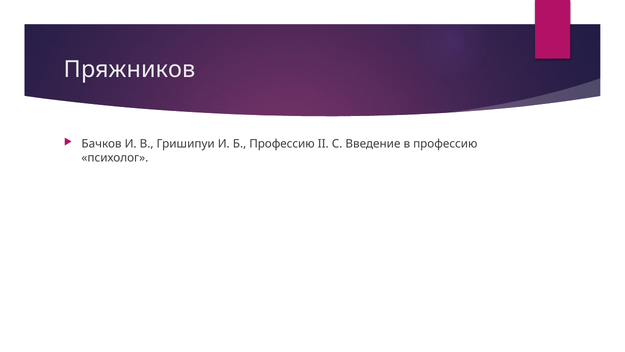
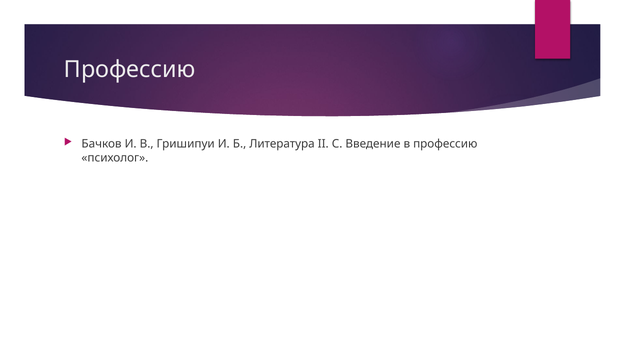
Пряжников: Пряжников -> Профессию (130, 70)
Б Профессию: Профессию -> Литература (282, 144)
